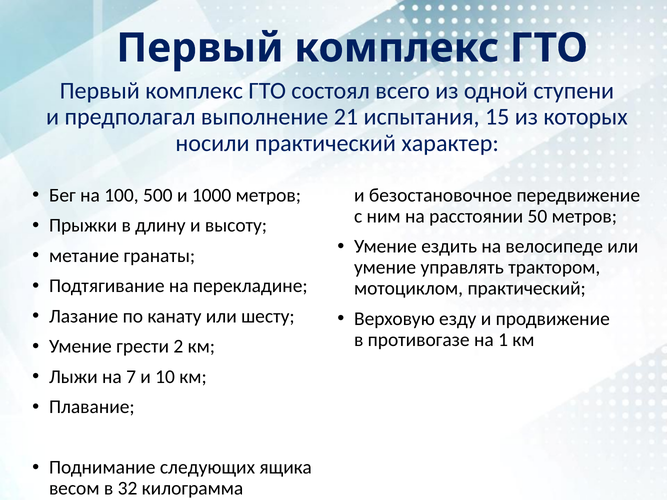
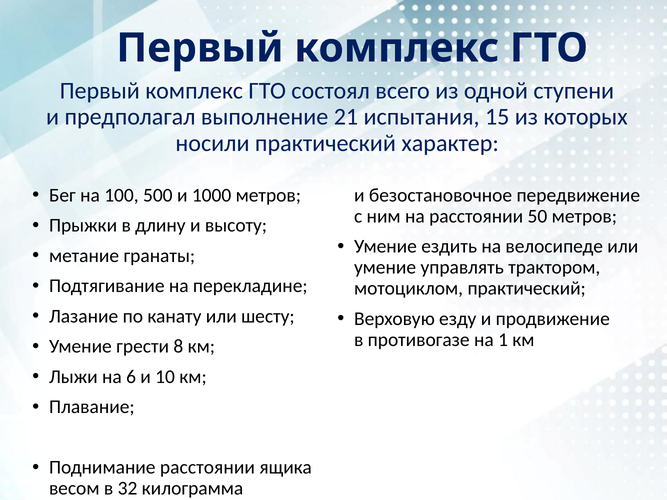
2: 2 -> 8 (178, 347)
7: 7 -> 6 (131, 377)
Поднимание следующих: следующих -> расстоянии (207, 468)
